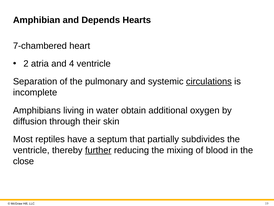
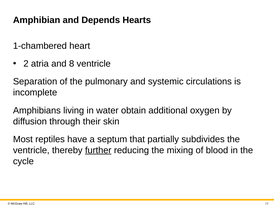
7-chambered: 7-chambered -> 1-chambered (40, 46)
4: 4 -> 8 (72, 64)
circulations underline: present -> none (209, 81)
close: close -> cycle (23, 161)
